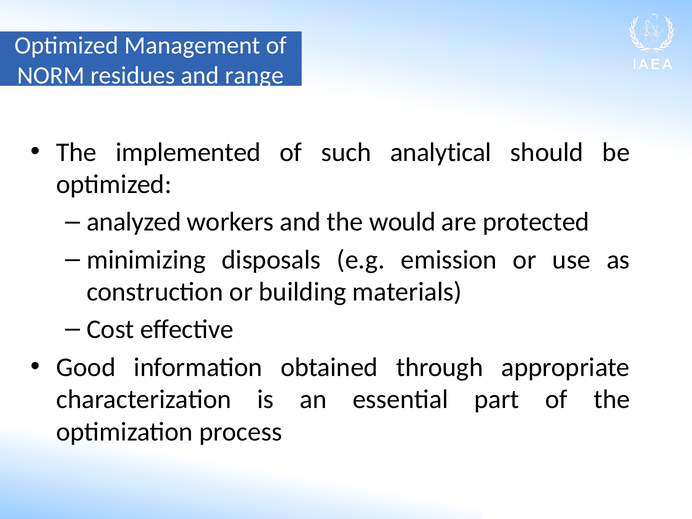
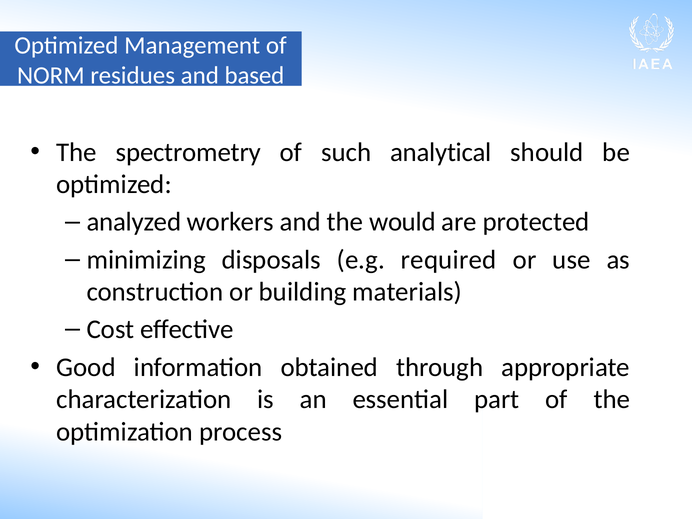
range: range -> based (254, 75)
implemented: implemented -> spectrometry (188, 152)
emission: emission -> required (449, 260)
